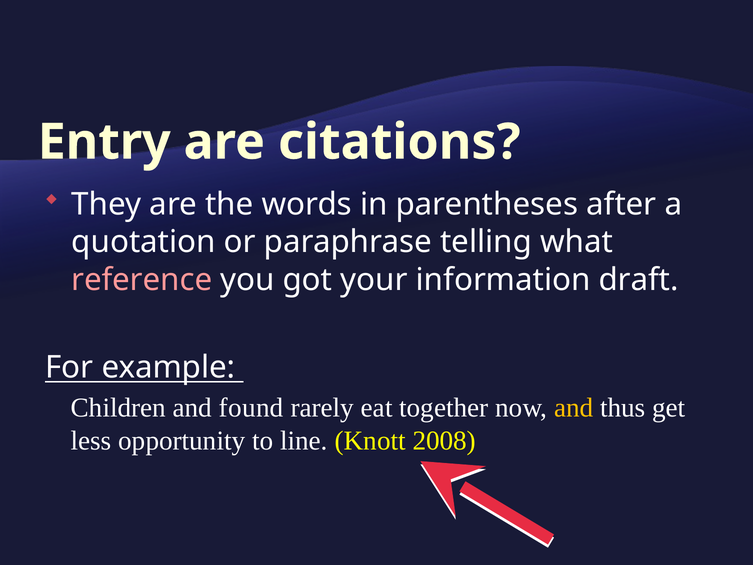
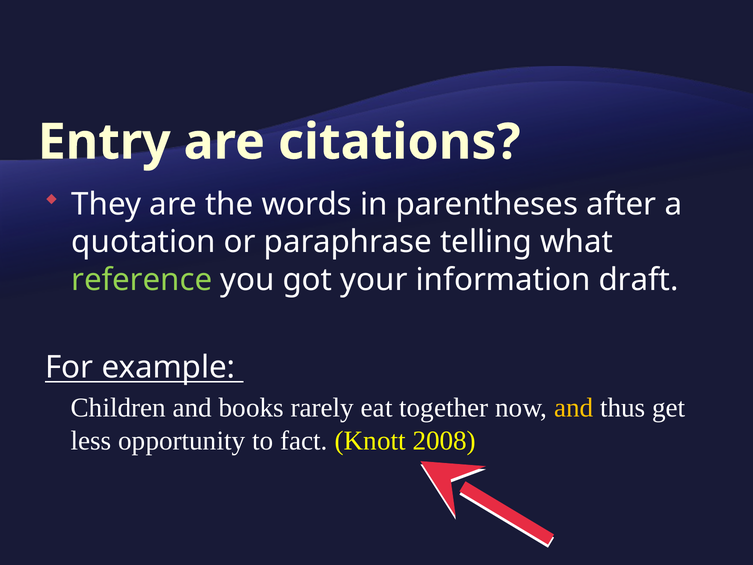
reference colour: pink -> light green (142, 280)
found: found -> books (251, 408)
line: line -> fact (304, 440)
